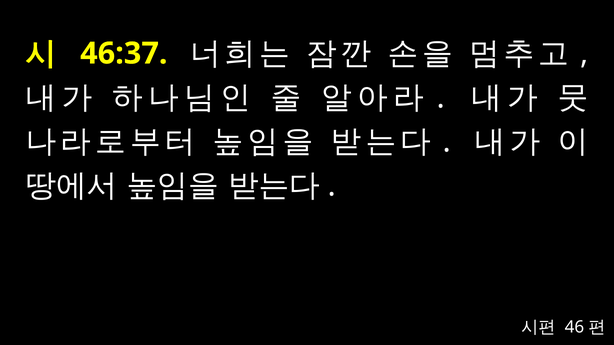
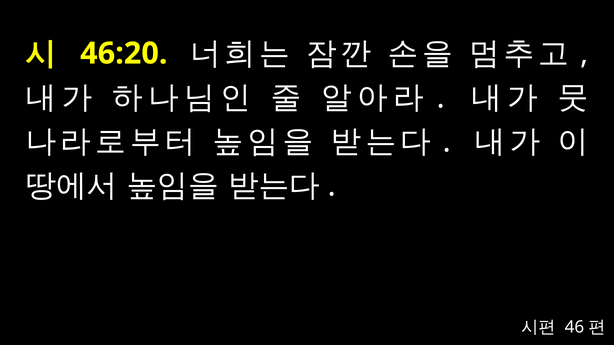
46:37: 46:37 -> 46:20 (124, 53)
